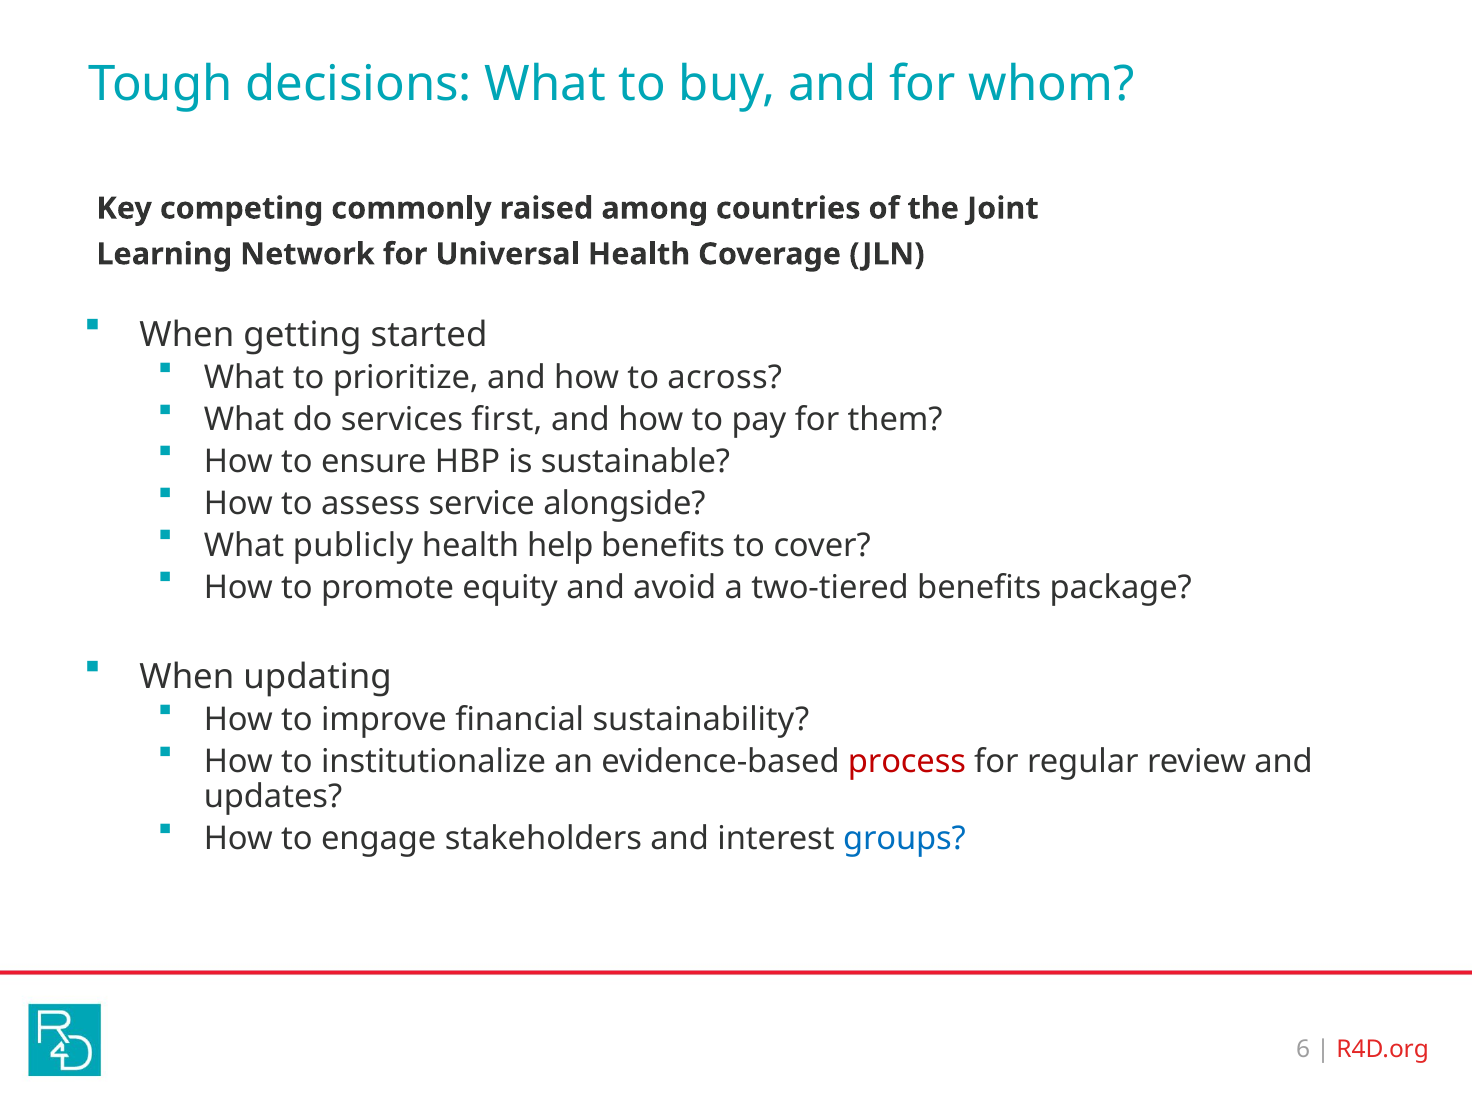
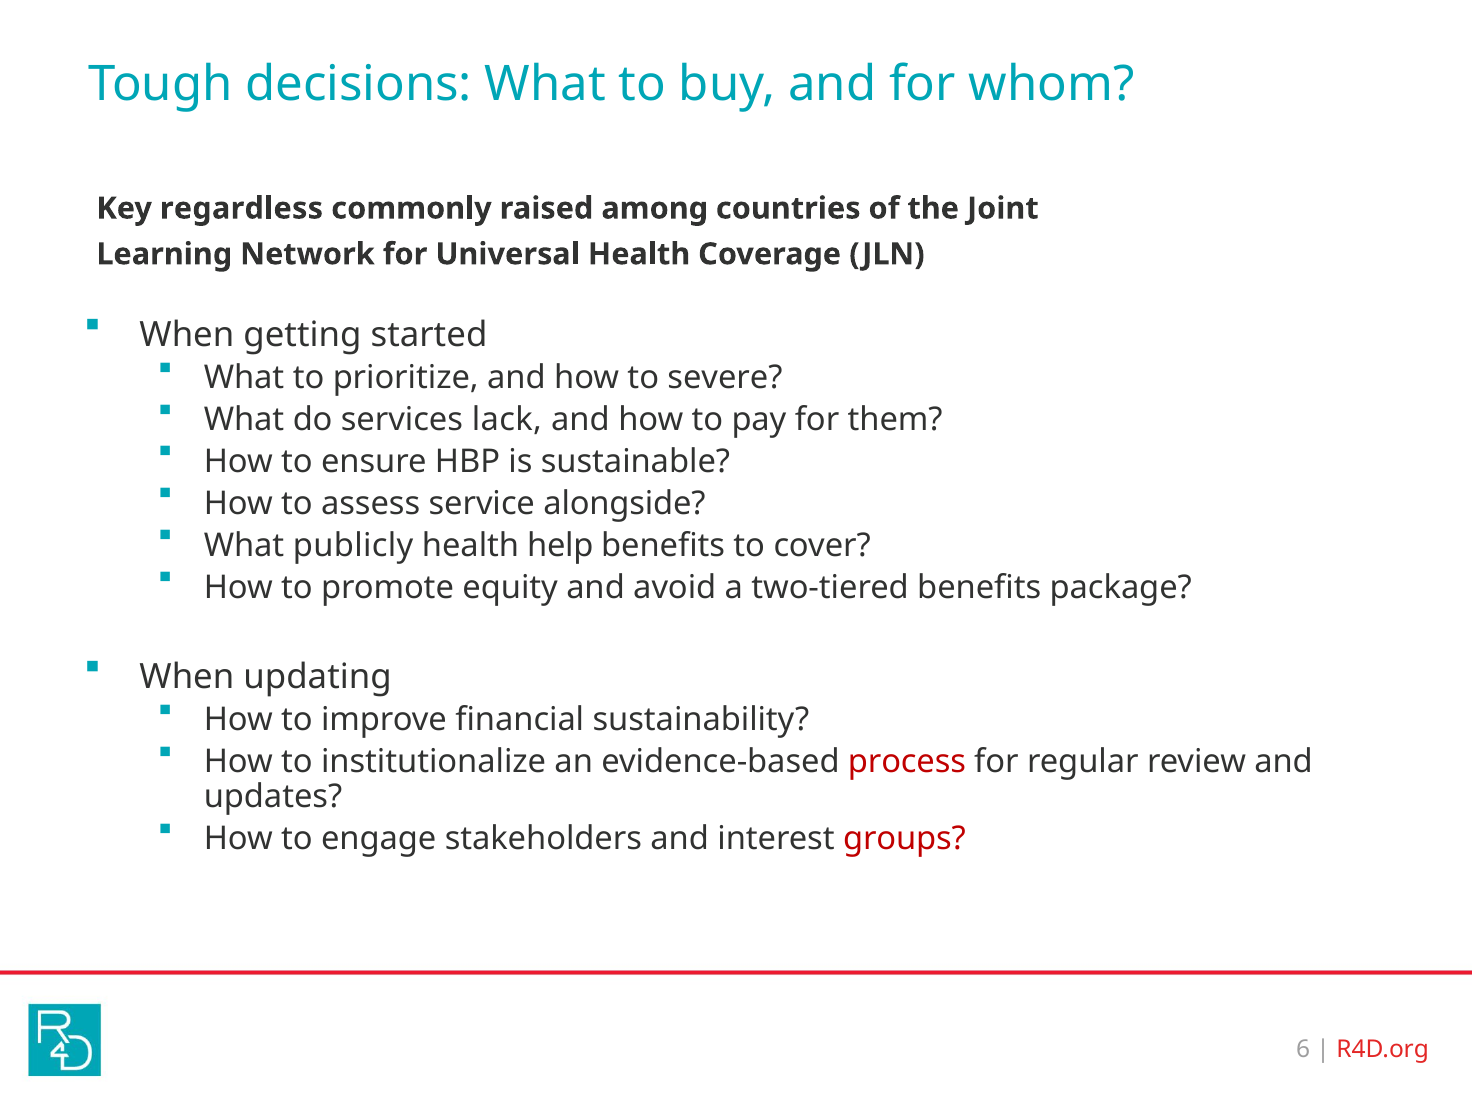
competing: competing -> regardless (241, 208)
across: across -> severe (725, 378)
first: first -> lack (507, 420)
groups colour: blue -> red (904, 839)
